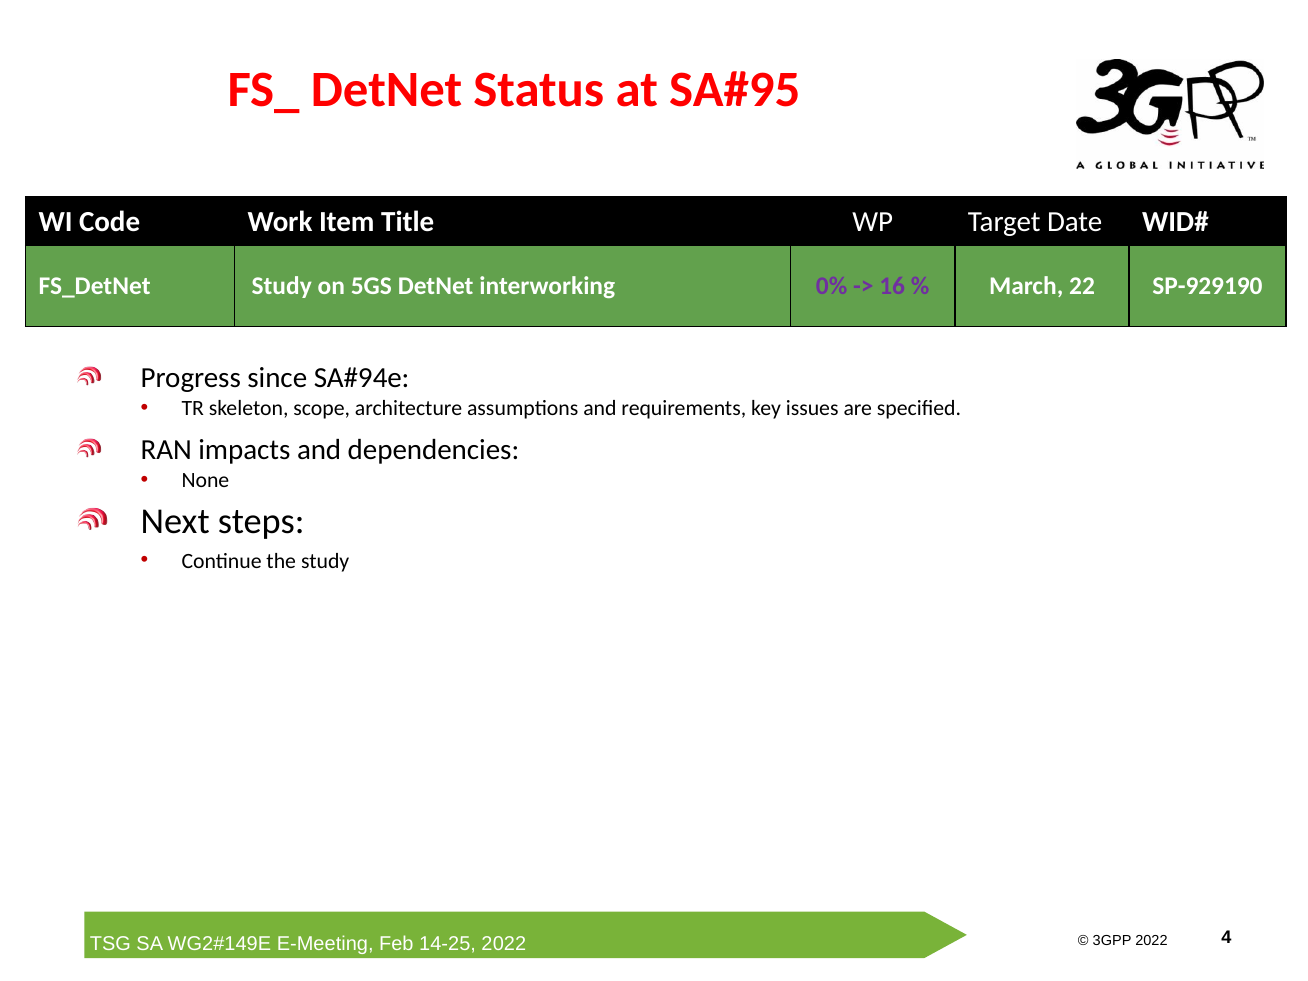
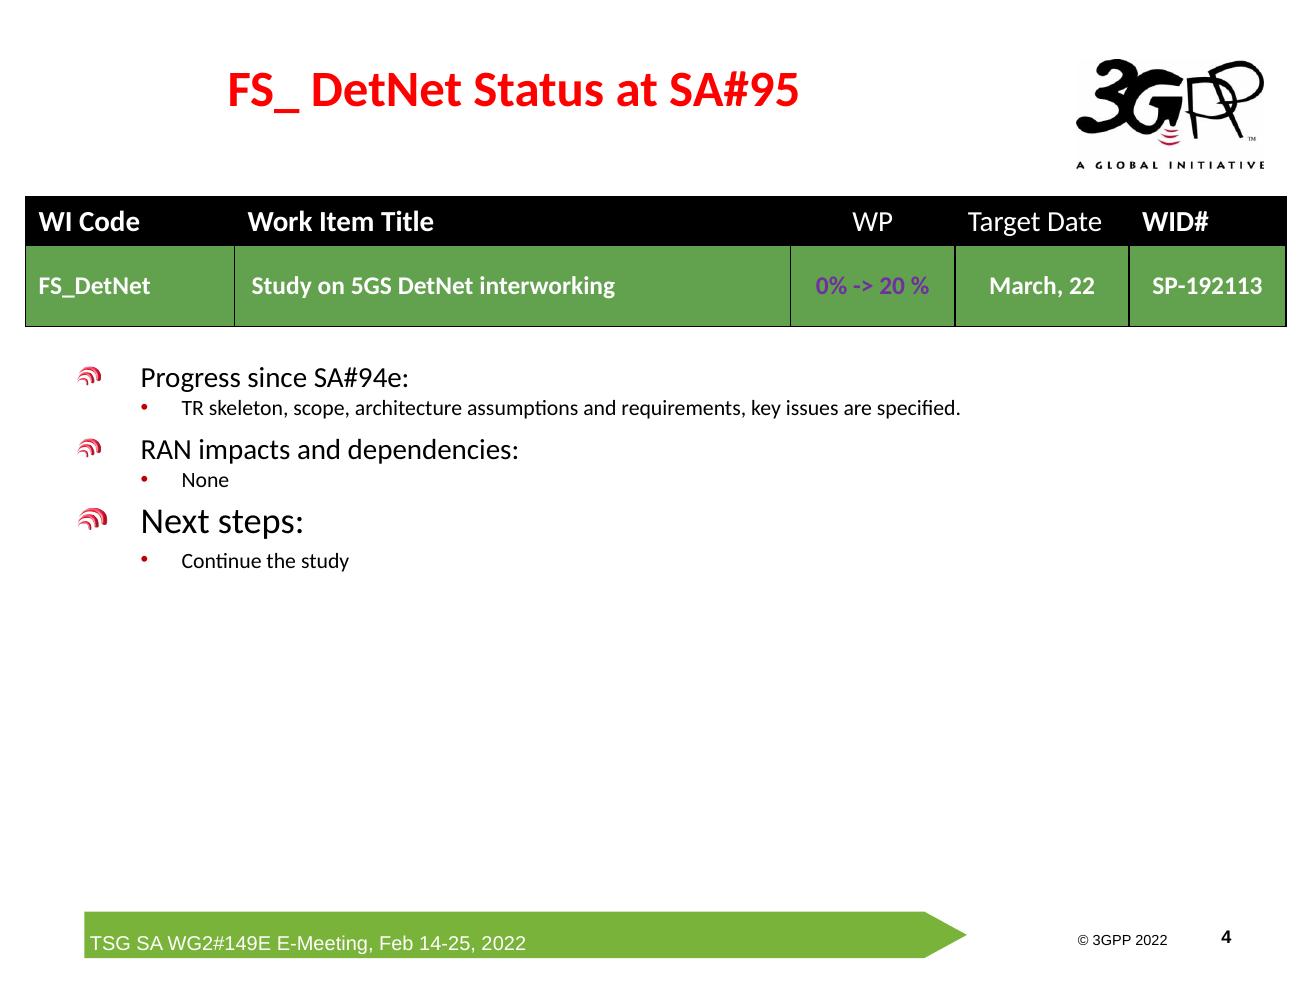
16: 16 -> 20 (892, 286)
SP-929190: SP-929190 -> SP-192113 (1207, 286)
